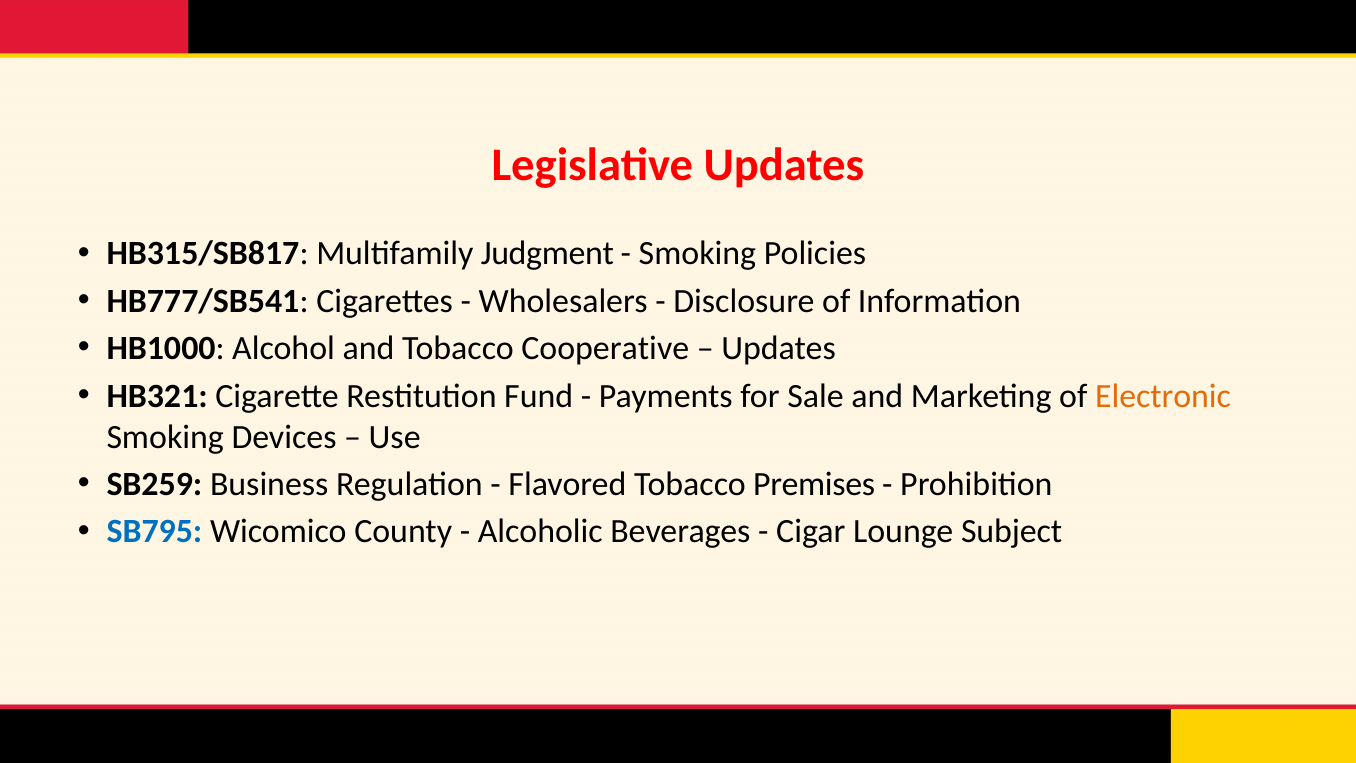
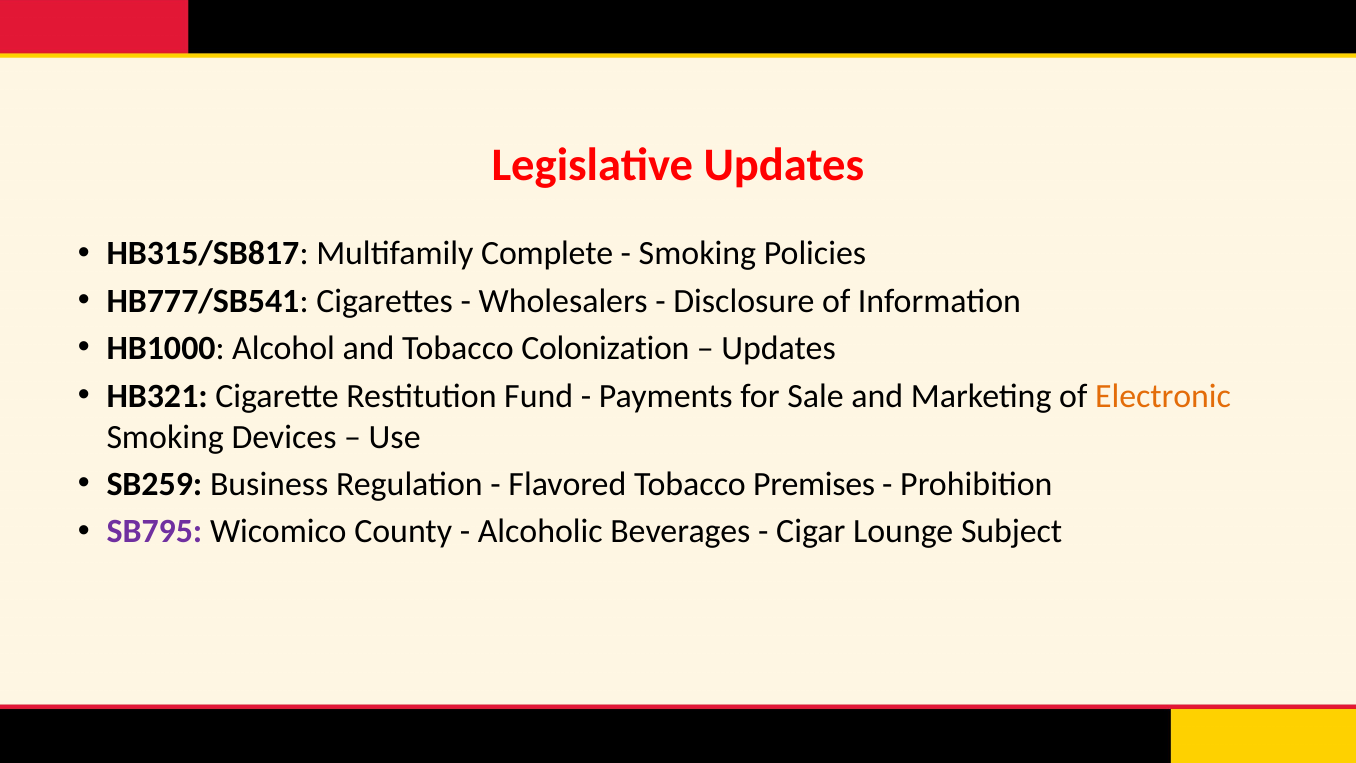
Judgment: Judgment -> Complete (547, 254)
Cooperative: Cooperative -> Colonization (605, 349)
SB795 colour: blue -> purple (154, 532)
